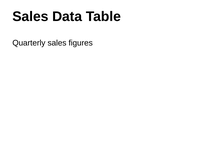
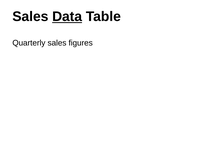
Data underline: none -> present (67, 16)
